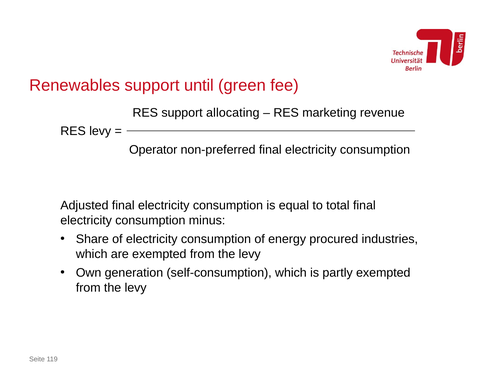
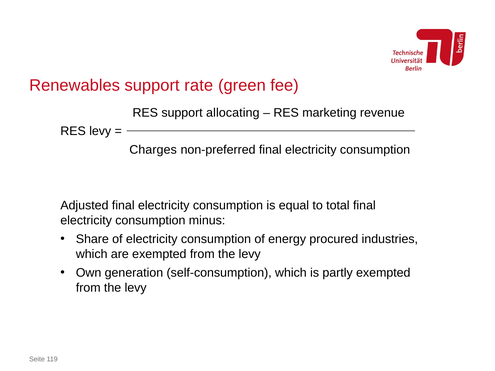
until: until -> rate (199, 85)
Operator: Operator -> Charges (153, 150)
